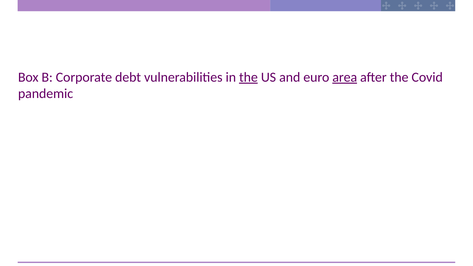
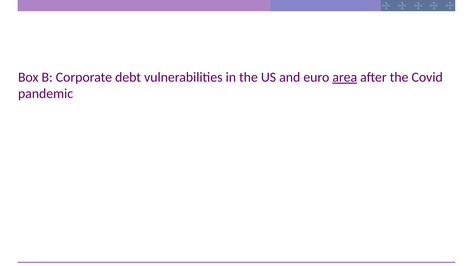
the underline: present -> none (248, 77)
